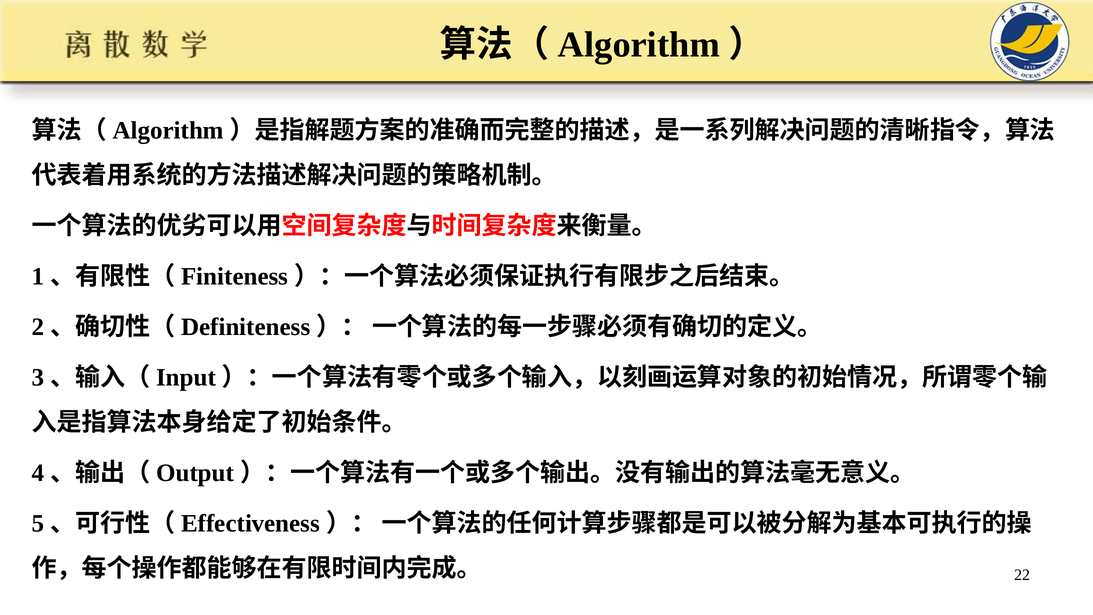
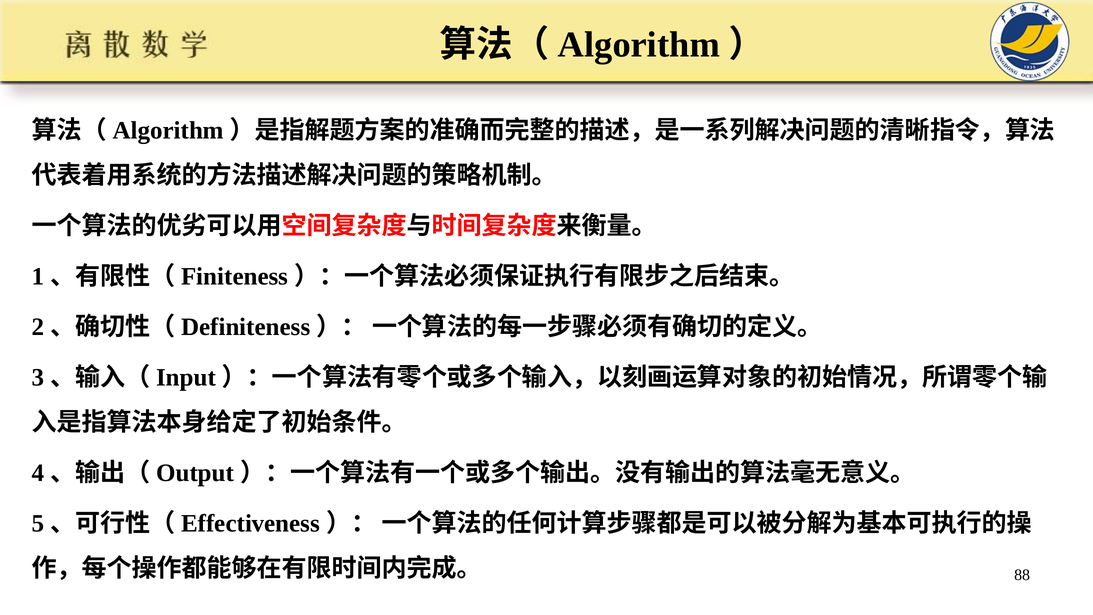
22: 22 -> 88 (1022, 575)
